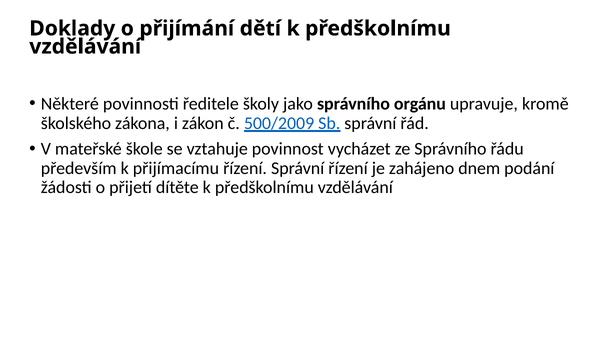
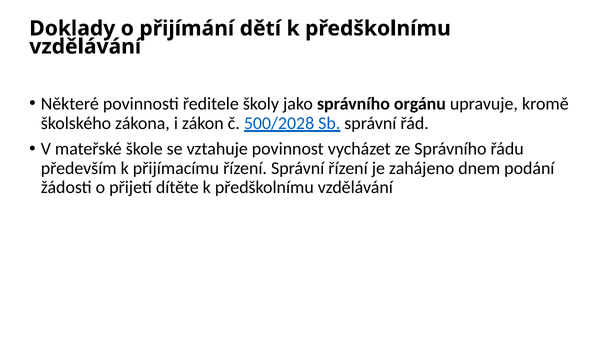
500/2009: 500/2009 -> 500/2028 (279, 123)
